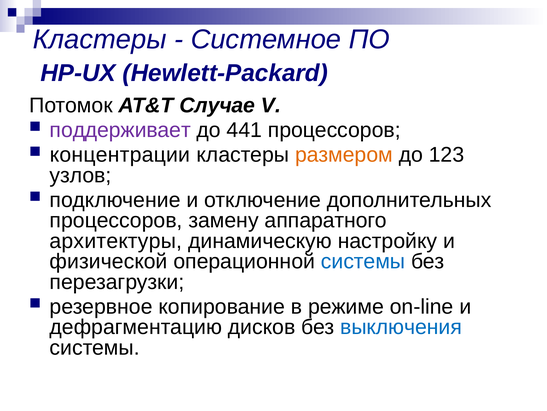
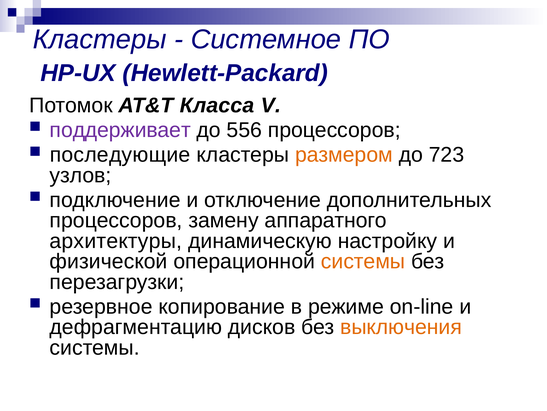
Случае: Случае -> Класса (217, 105)
441: 441 -> 556 (244, 130)
концентрации: концентрации -> последующие (120, 155)
123: 123 -> 723 (446, 155)
системы colour: blue -> orange (363, 261)
выключения colour: blue -> orange (401, 327)
